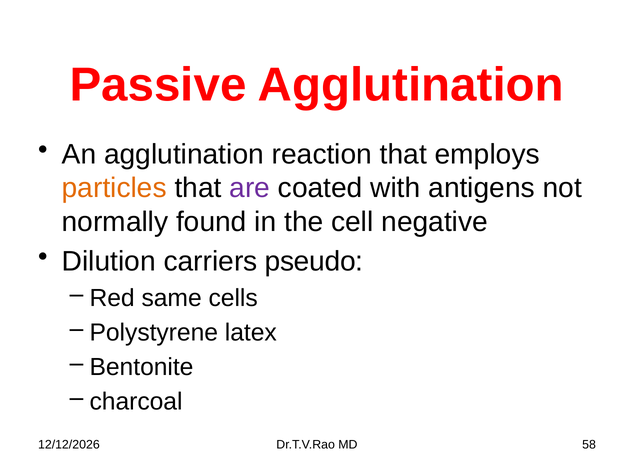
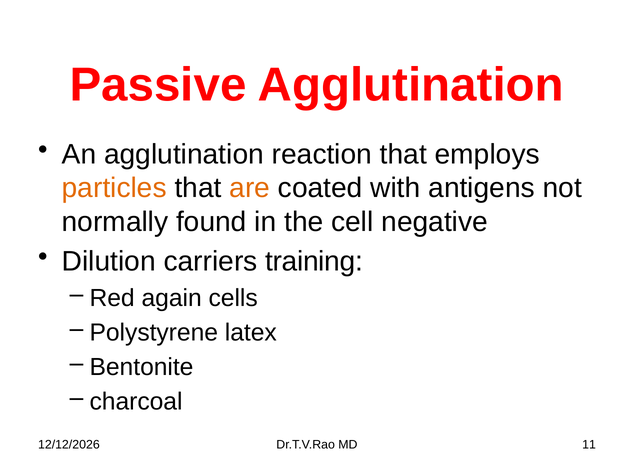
are colour: purple -> orange (250, 188)
pseudo: pseudo -> training (314, 261)
same: same -> again (172, 298)
58: 58 -> 11 (589, 444)
